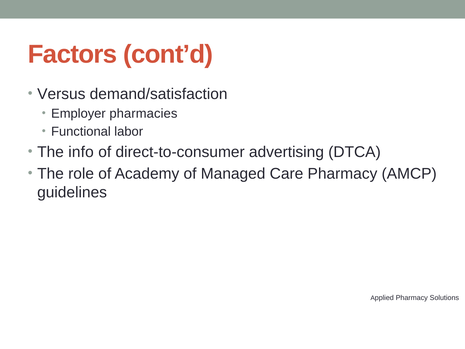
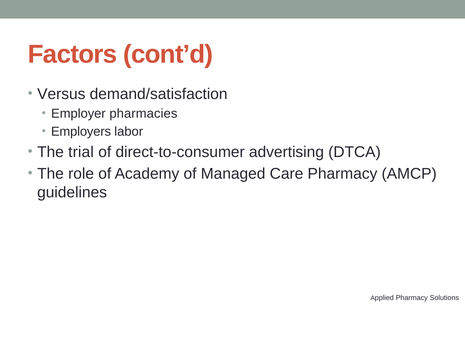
Functional: Functional -> Employers (81, 132)
info: info -> trial (81, 152)
